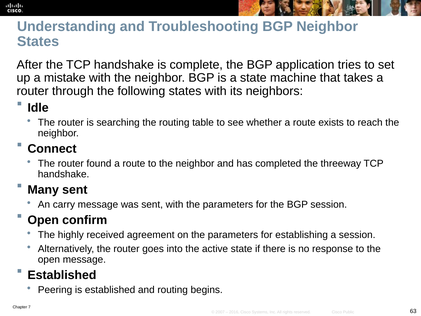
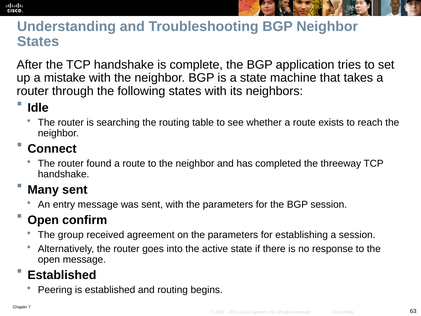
carry: carry -> entry (64, 204)
highly: highly -> group (71, 235)
